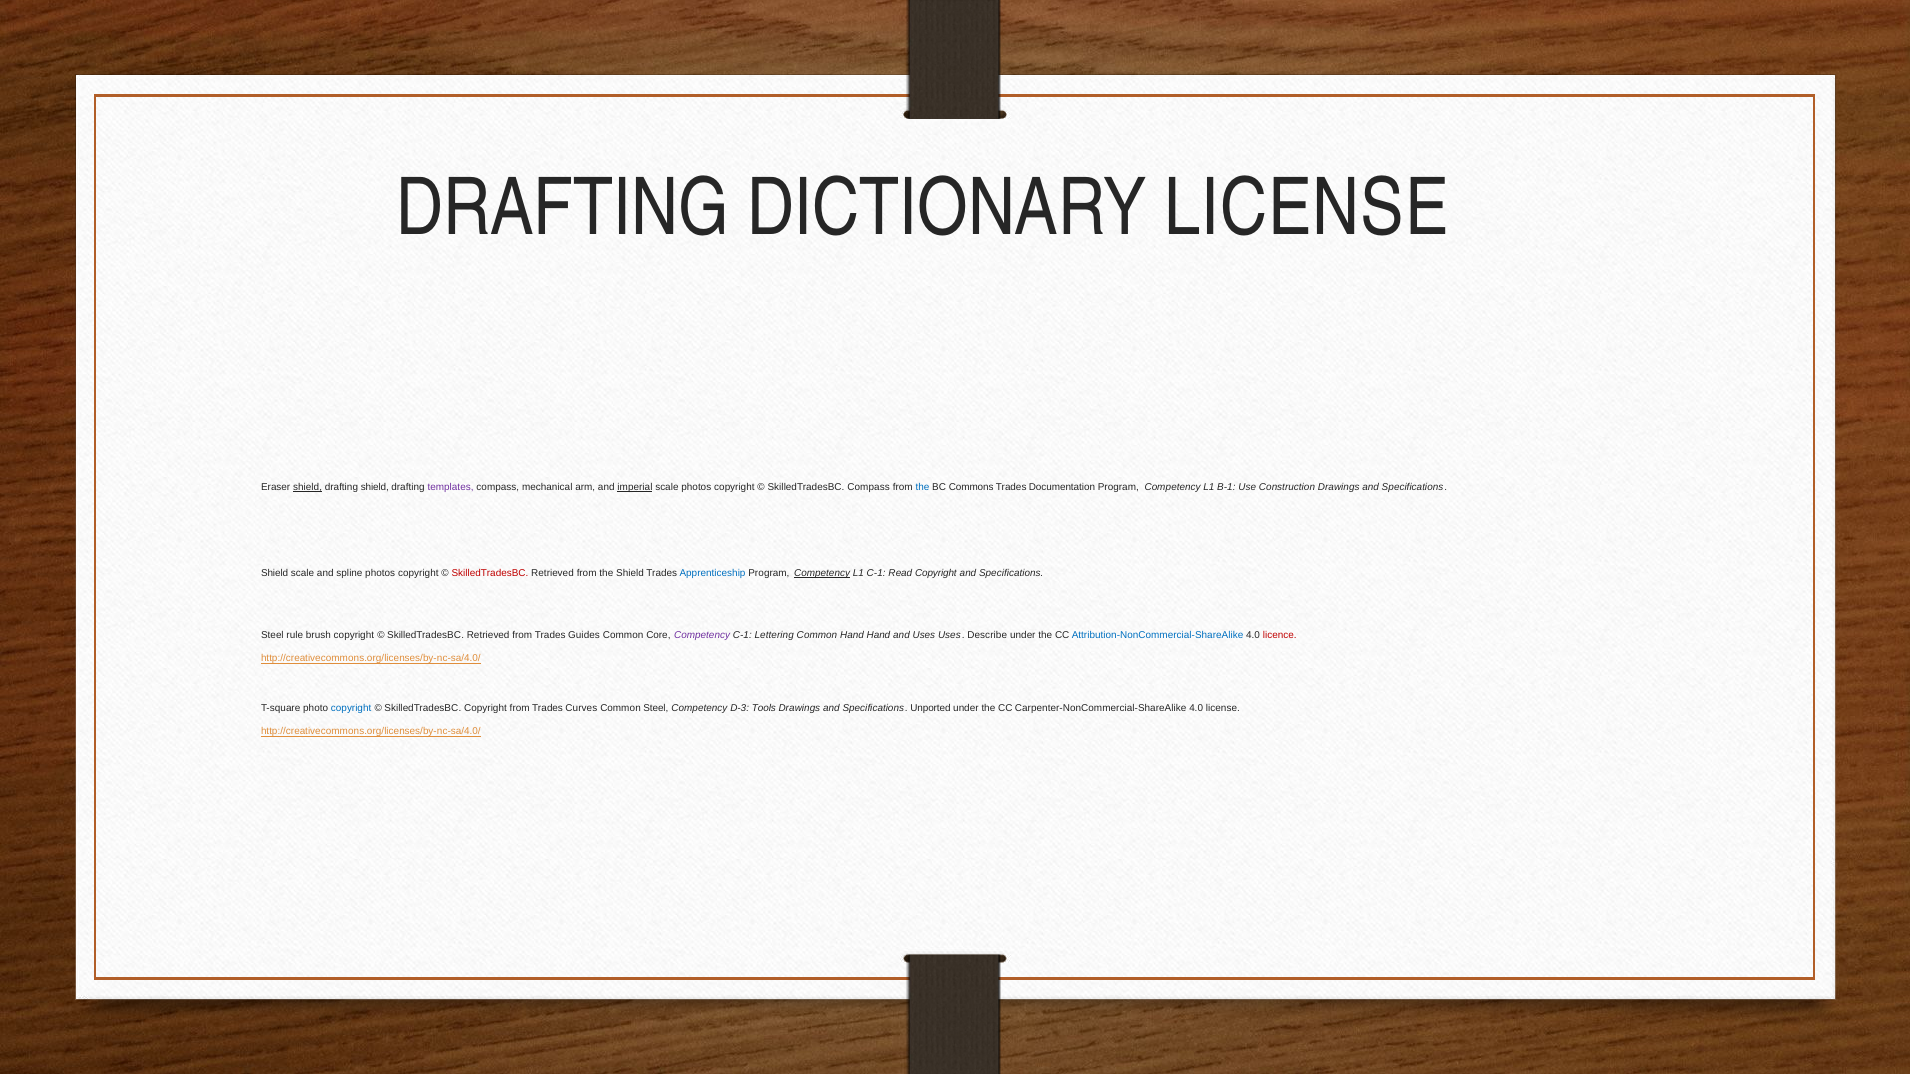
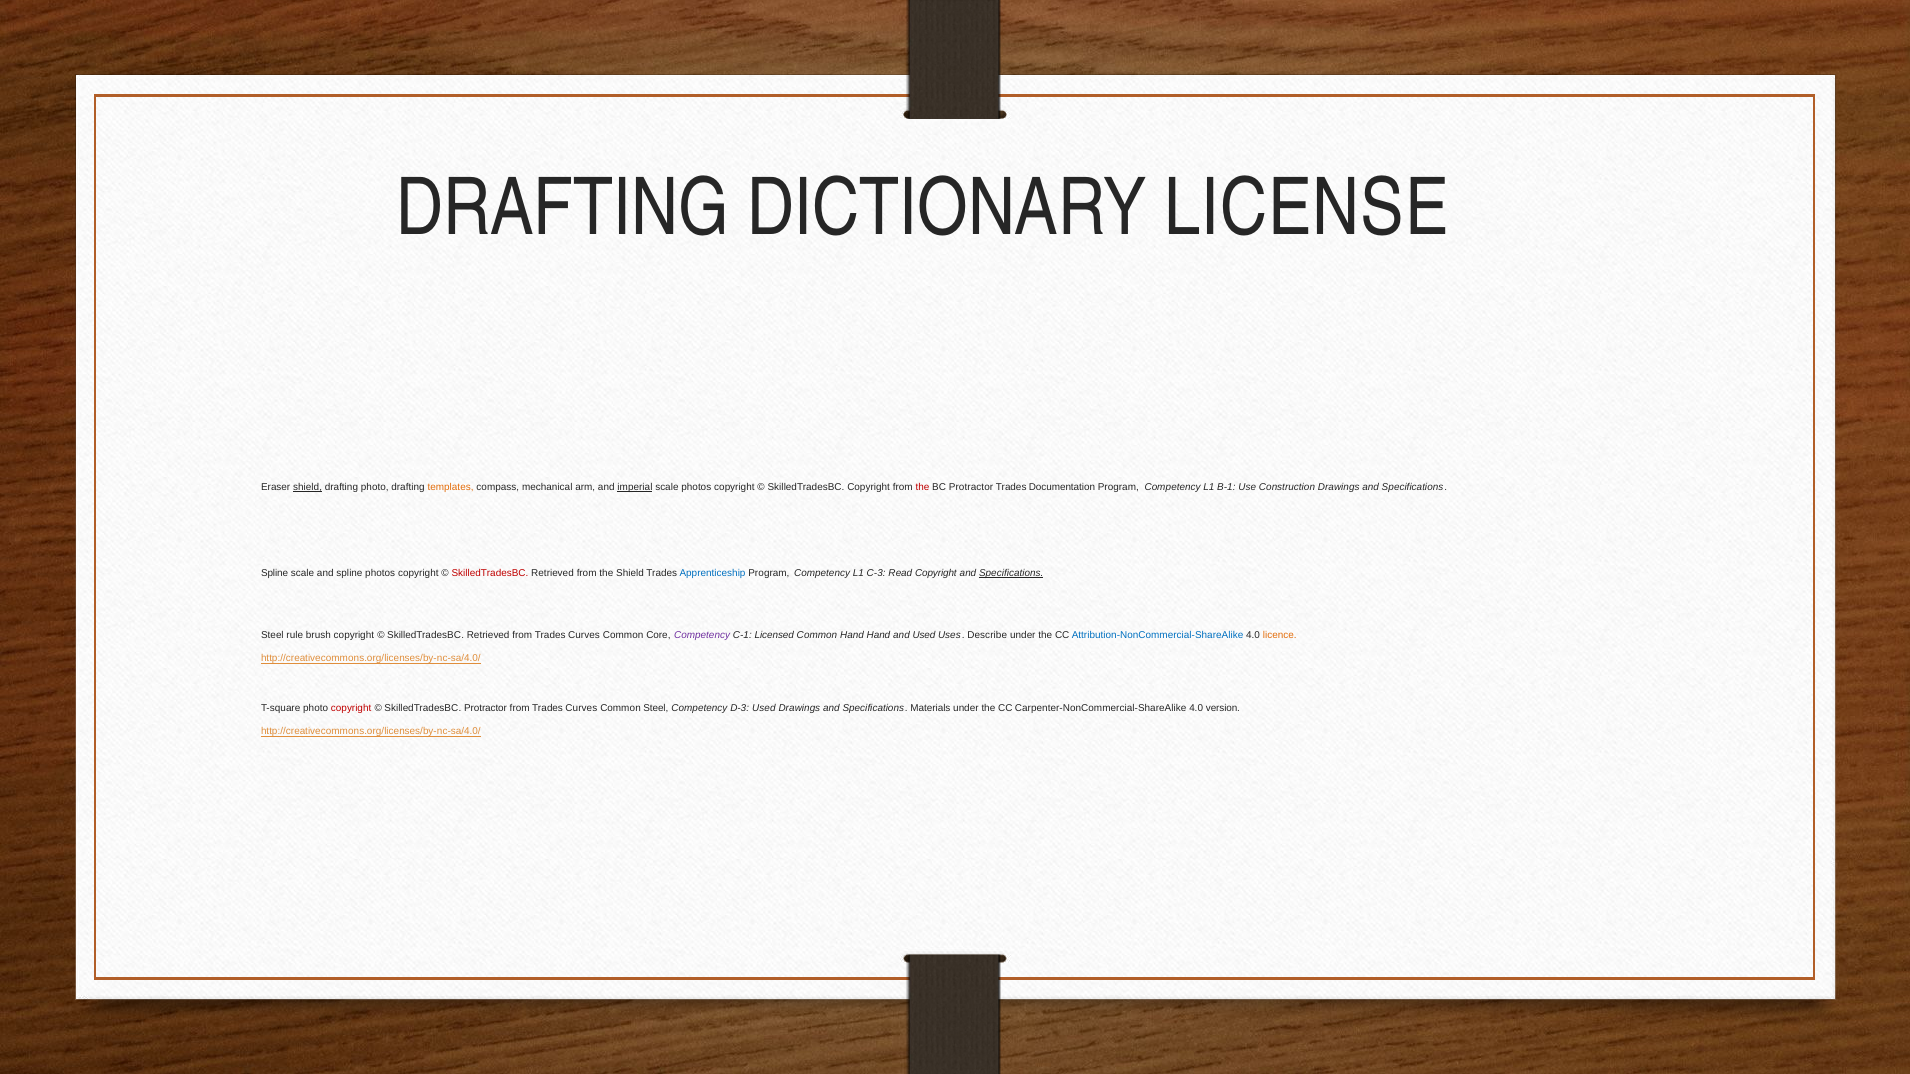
drafting shield: shield -> photo (375, 487)
templates colour: purple -> orange (451, 487)
SkilledTradesBC Compass: Compass -> Copyright (869, 487)
the colour: blue -> red (922, 487)
BC Commons: Commons -> Protractor (971, 487)
Shield: Shield -> Spline (275, 574)
Competency underline: present -> none (822, 574)
L1 C-1: C-1 -> C-3 (876, 574)
Specifications underline: none -> present (1011, 574)
Retrieved from Trades Guides: Guides -> Curves (584, 635)
Lettering: Lettering -> Licensed (774, 635)
and Uses: Uses -> Used (924, 635)
licence colour: red -> orange (1280, 635)
copyright colour: blue -> red (351, 708)
SkilledTradesBC Copyright: Copyright -> Protractor (486, 708)
D-3 Tools: Tools -> Used (764, 708)
Unported: Unported -> Materials (930, 708)
4.0 license: license -> version (1223, 708)
